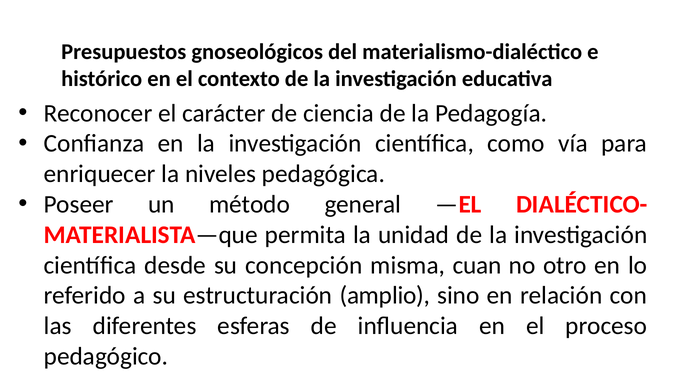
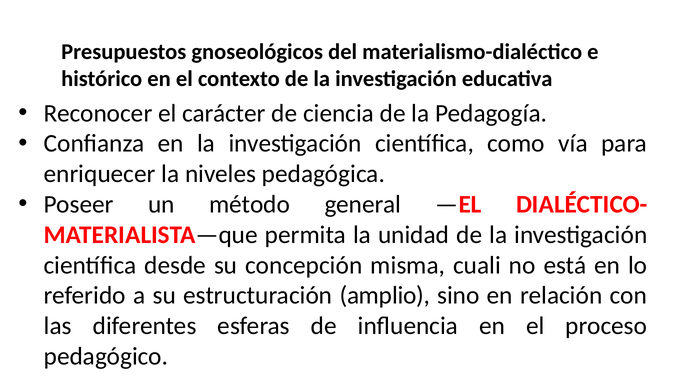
cuan: cuan -> cuali (477, 265)
otro: otro -> está (565, 265)
